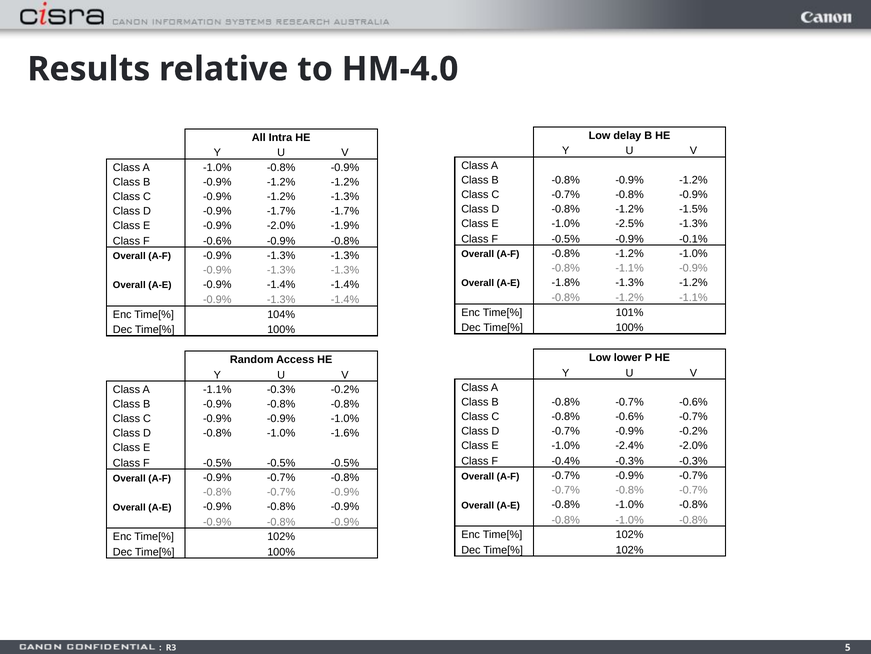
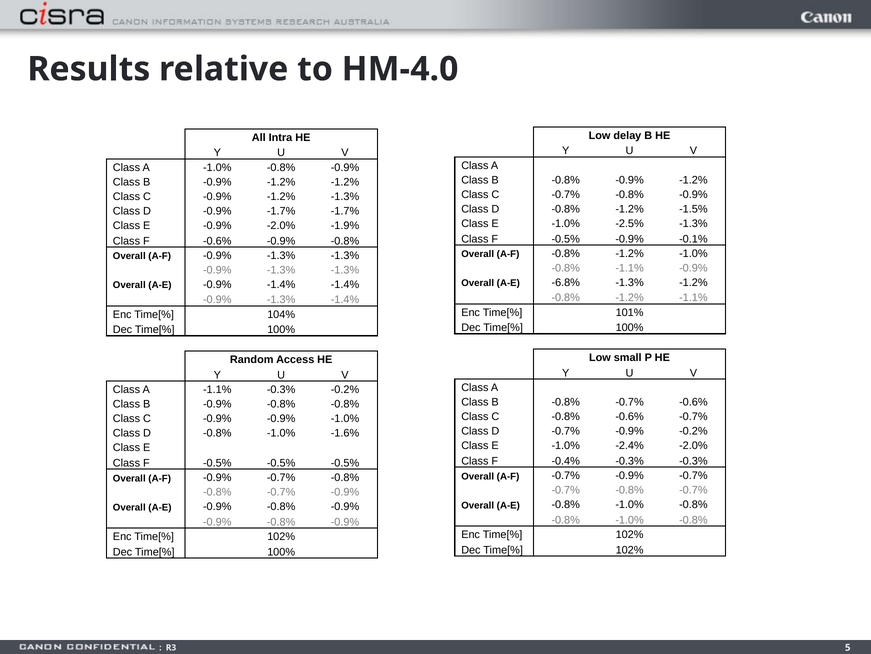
-1.8%: -1.8% -> -6.8% (566, 282)
lower: lower -> small (628, 357)
